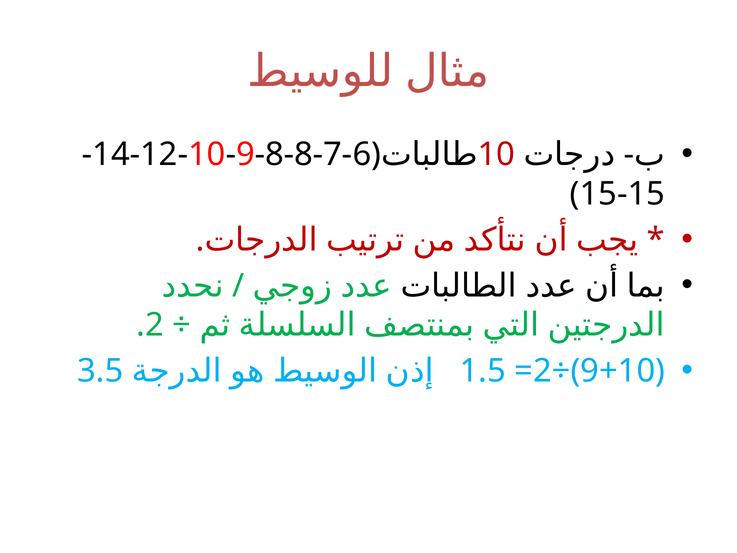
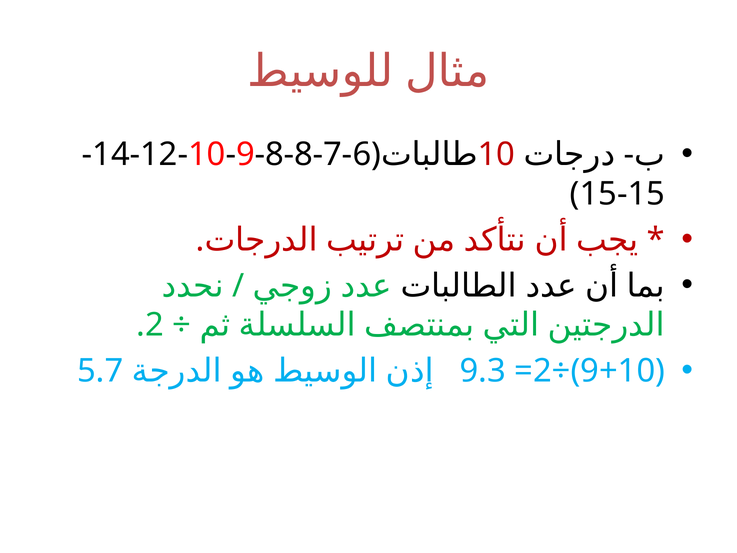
3.5: 3.5 -> 5.7 (100, 371)
1.5: 1.5 -> 9.3 (483, 371)
